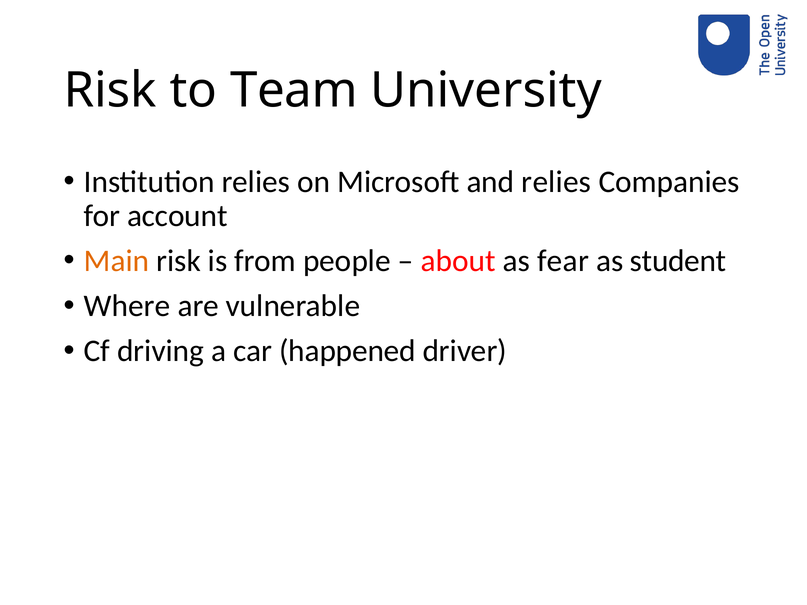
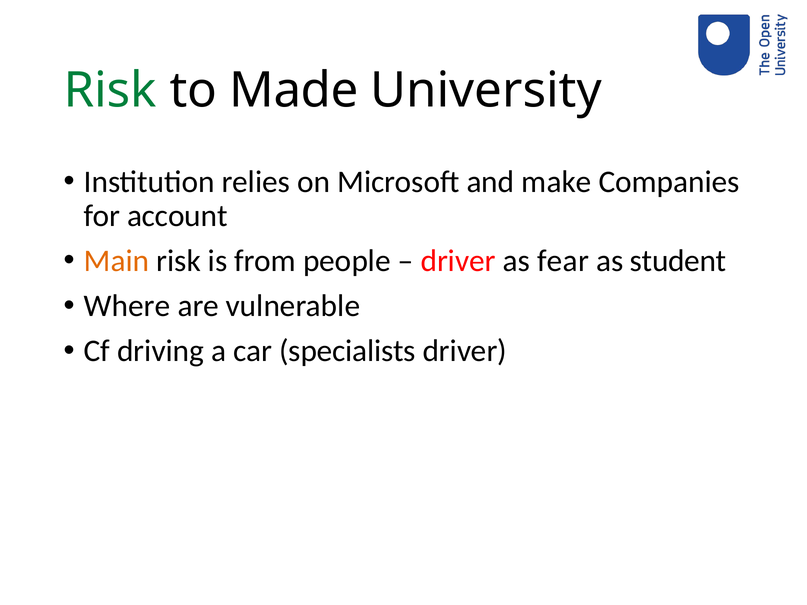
Risk colour: black -> green (110, 90)
Team: Team -> Made (294, 90)
and relies: relies -> make (556, 182)
about: about -> driver (458, 261)
happened: happened -> specialists (347, 351)
